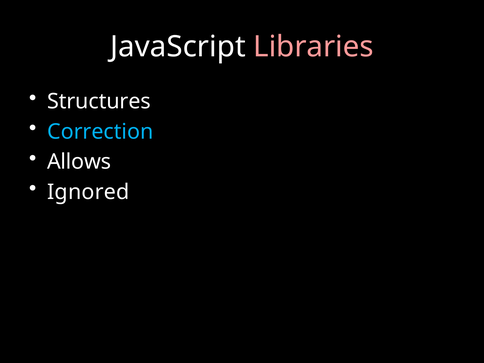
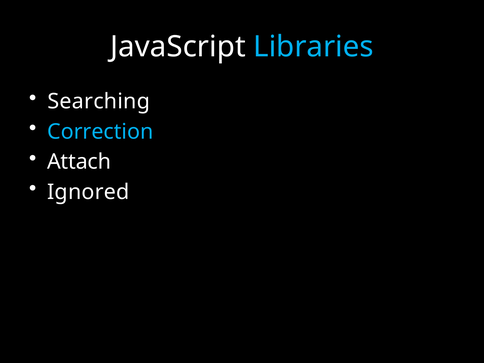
Libraries colour: pink -> light blue (313, 47)
Structures: Structures -> Searching (99, 102)
Allows: Allows -> Attach (79, 162)
